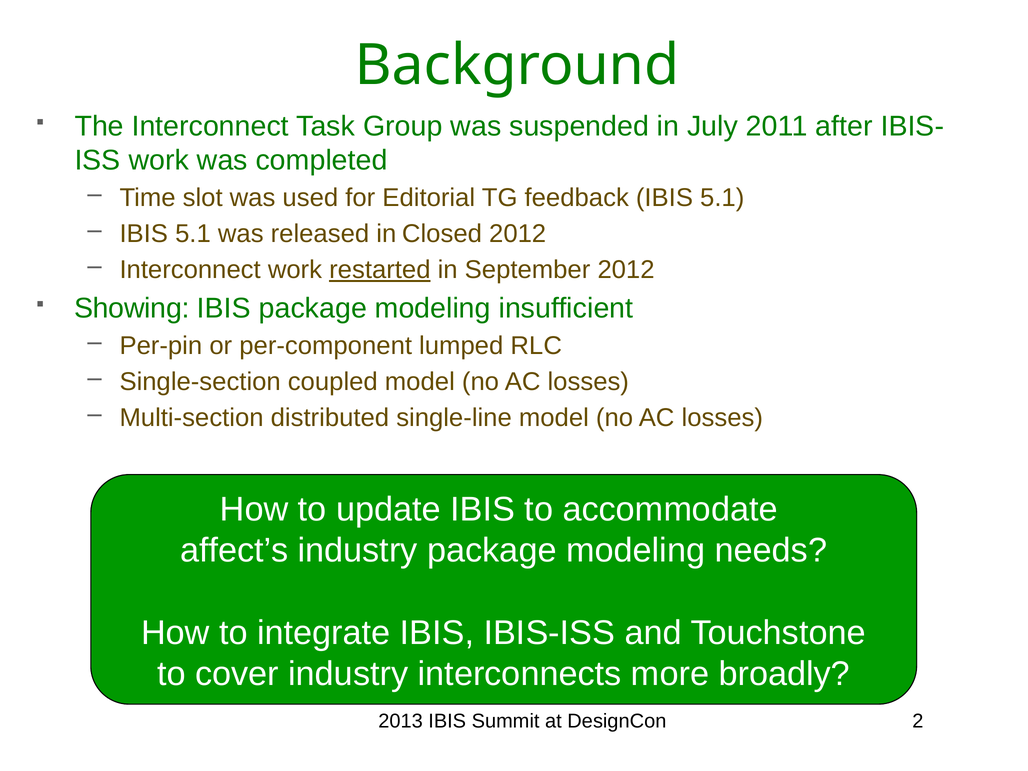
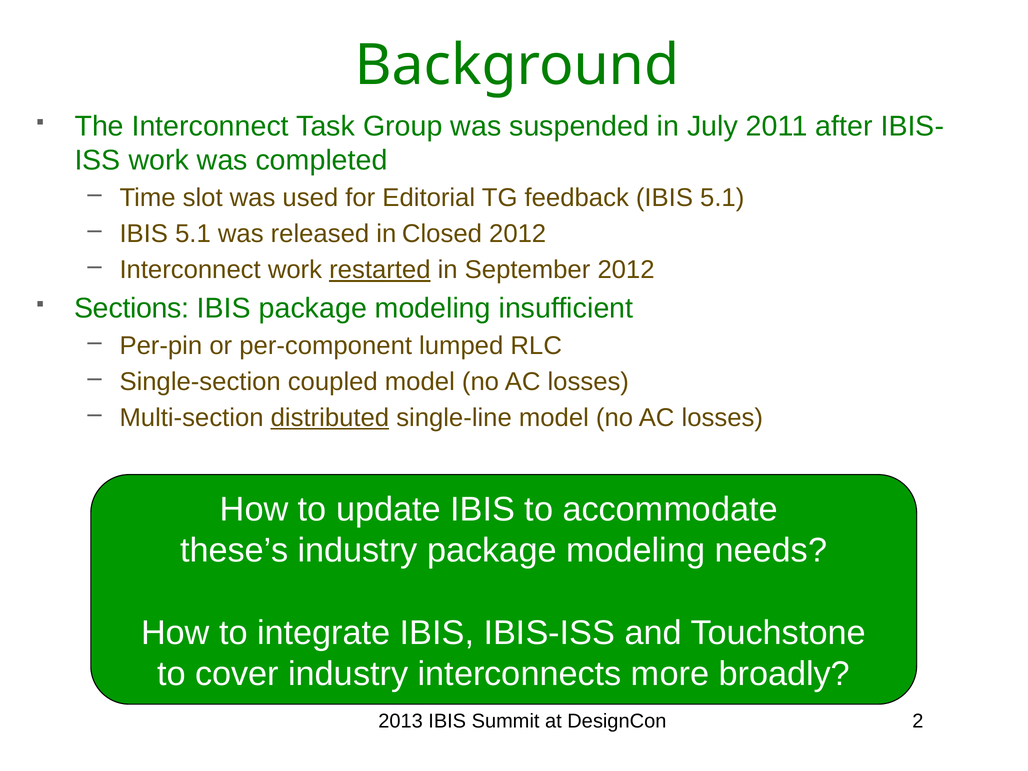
Showing: Showing -> Sections (132, 308)
distributed underline: none -> present (330, 418)
affect’s: affect’s -> these’s (234, 551)
